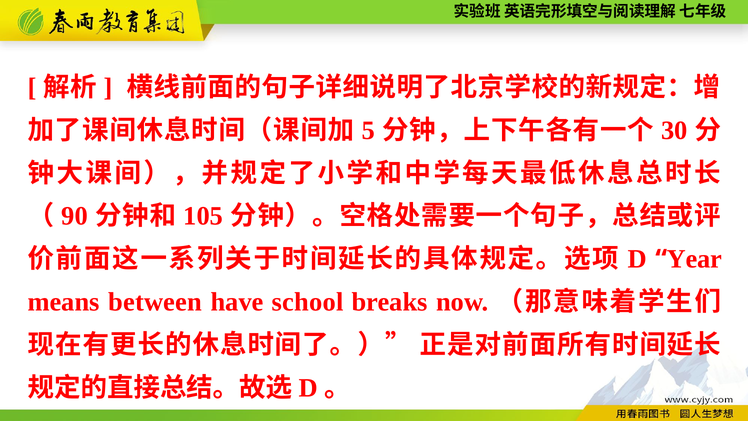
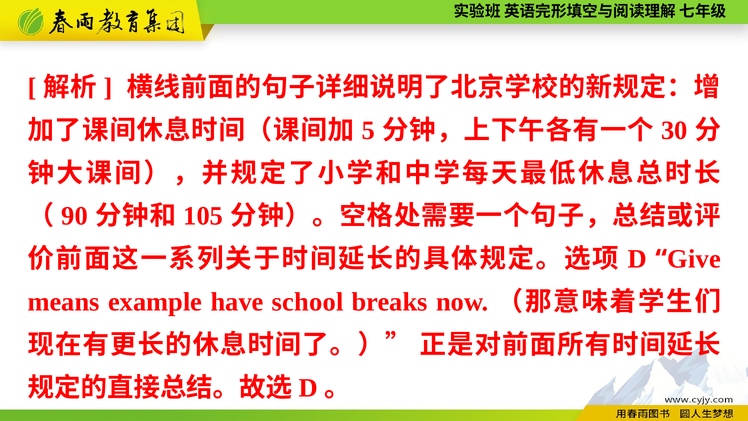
Year: Year -> Give (694, 259)
between: between -> example (155, 302)
